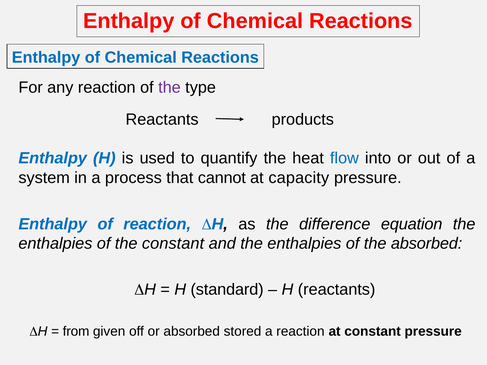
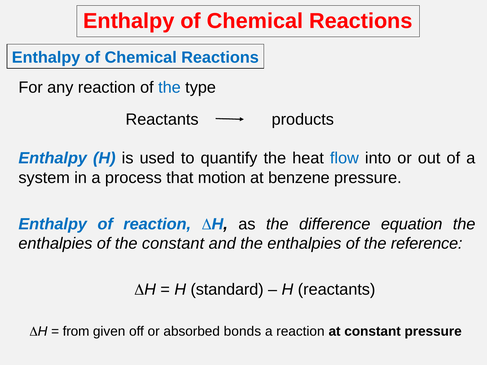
the colour: purple -> blue (169, 88)
cannot: cannot -> motion (222, 178)
capacity: capacity -> benzene (299, 178)
the absorbed: absorbed -> reference (427, 244)
stored: stored -> bonds (242, 332)
